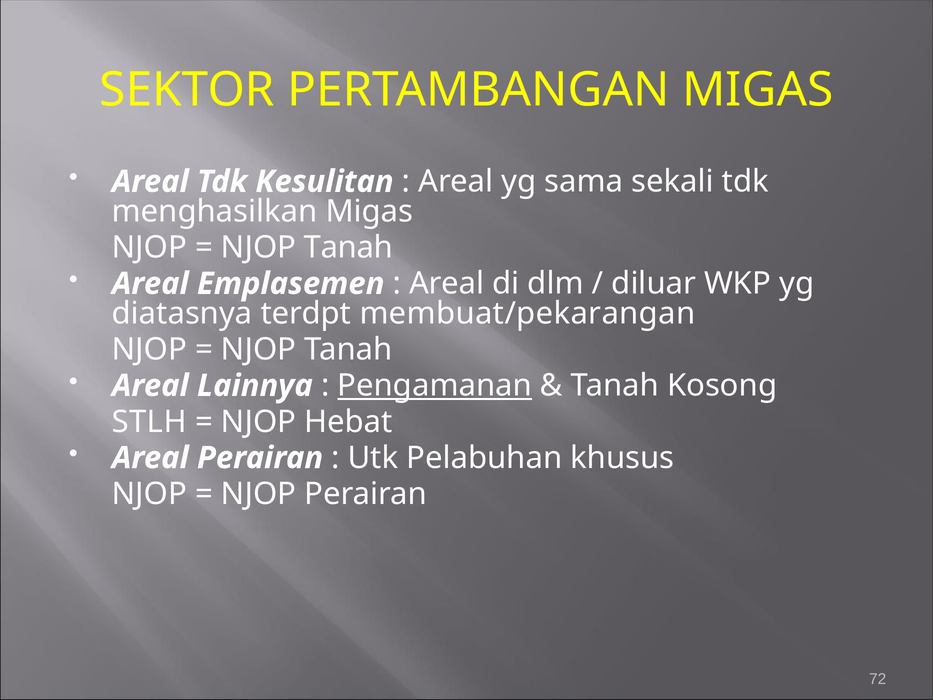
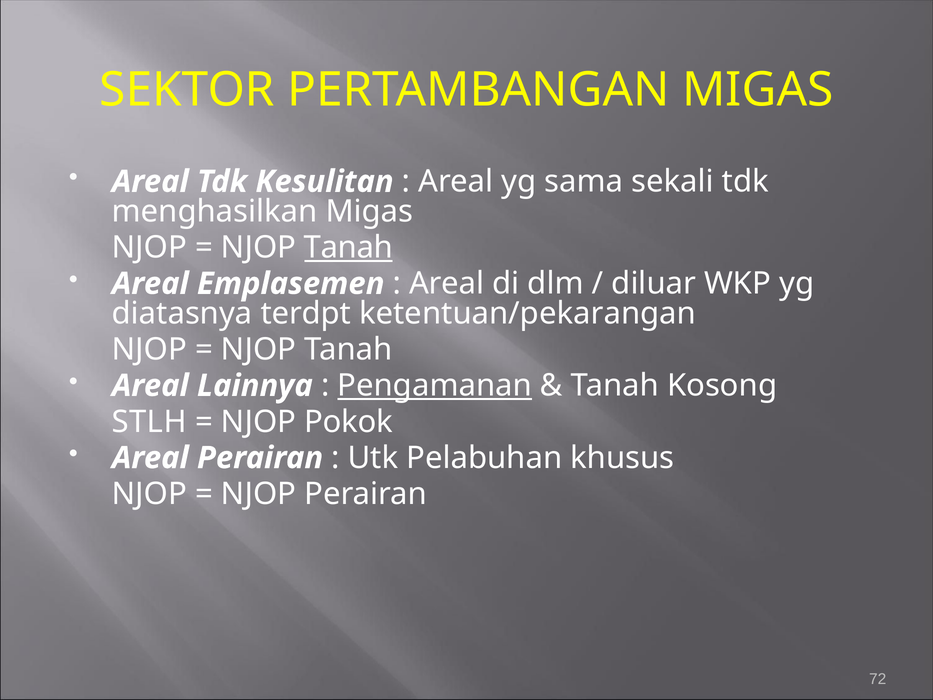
Tanah underline: none -> present (349, 247)
membuat/pekarangan: membuat/pekarangan -> ketentuan/pekarangan (528, 313)
Hebat: Hebat -> Pokok (349, 422)
